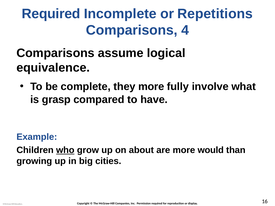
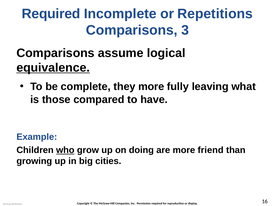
4: 4 -> 3 (185, 30)
equivalence underline: none -> present (53, 68)
involve: involve -> leaving (210, 87)
grasp: grasp -> those (56, 100)
about: about -> doing (141, 150)
would: would -> friend (211, 150)
